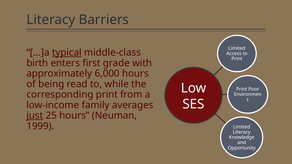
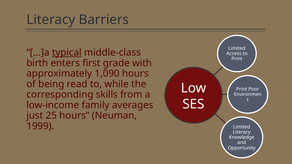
6,000: 6,000 -> 1,090 (107, 74)
corresponding print: print -> skills (107, 95)
just underline: present -> none (35, 116)
